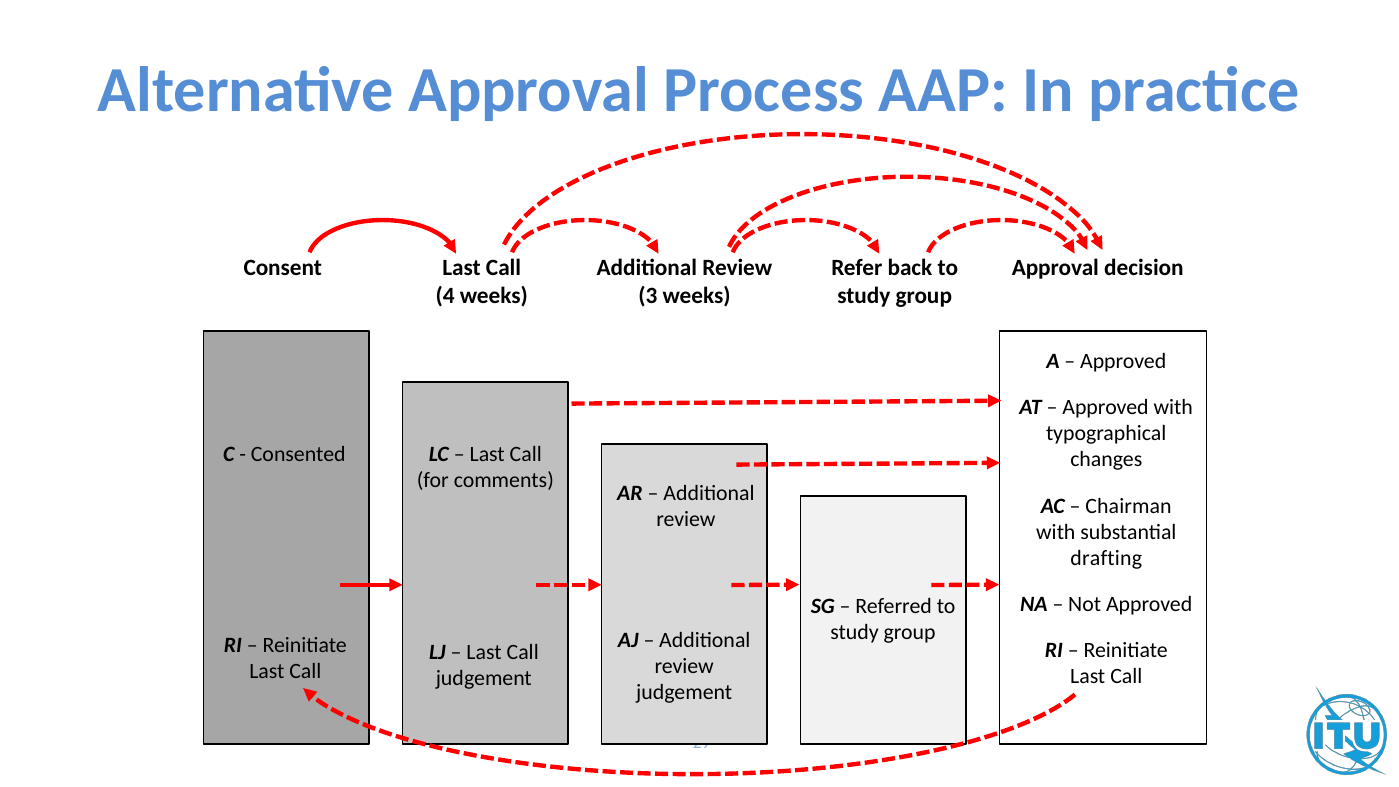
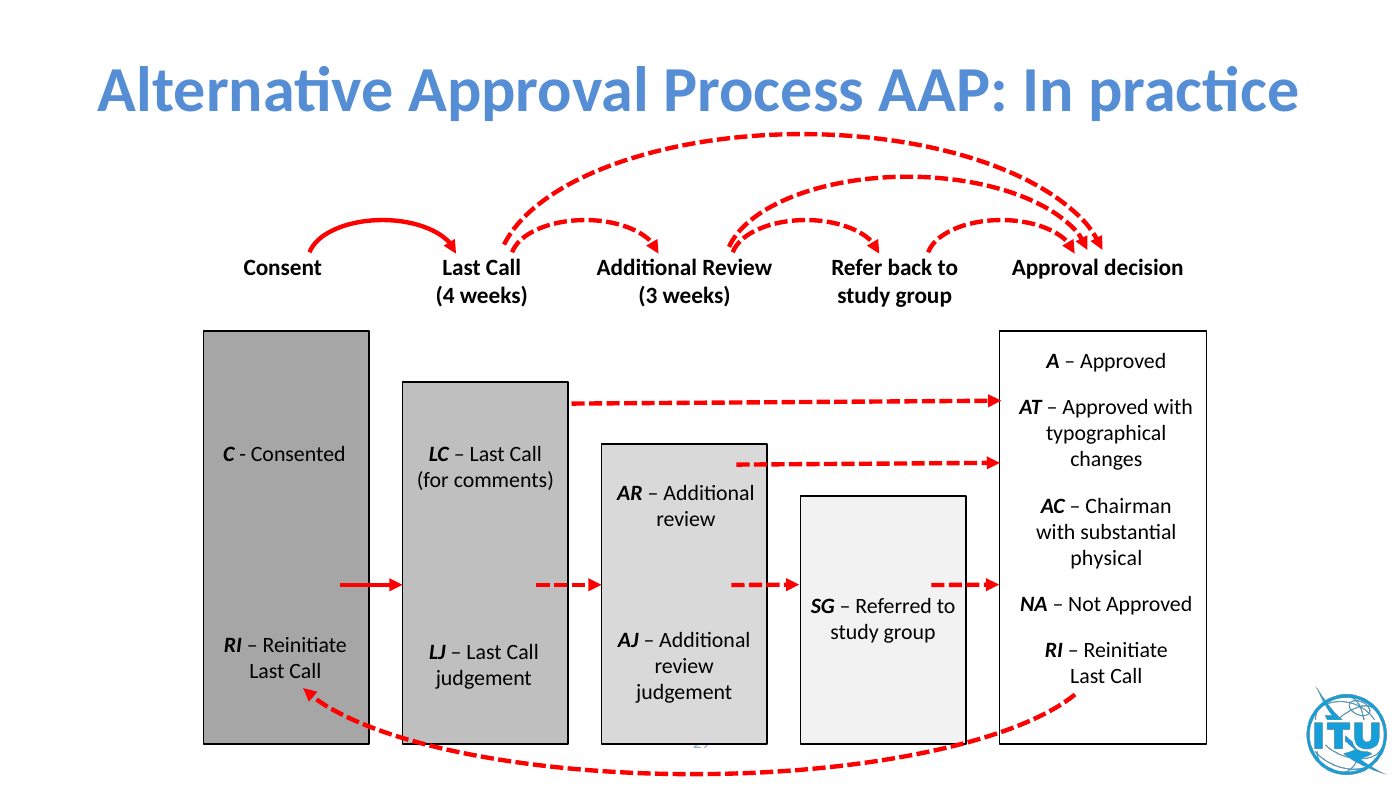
drafting: drafting -> physical (1106, 558)
